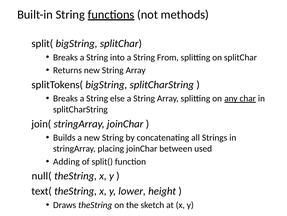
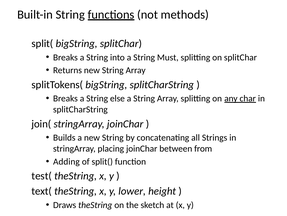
From: From -> Must (168, 57)
used: used -> from (203, 148)
null(: null( -> test( (42, 175)
